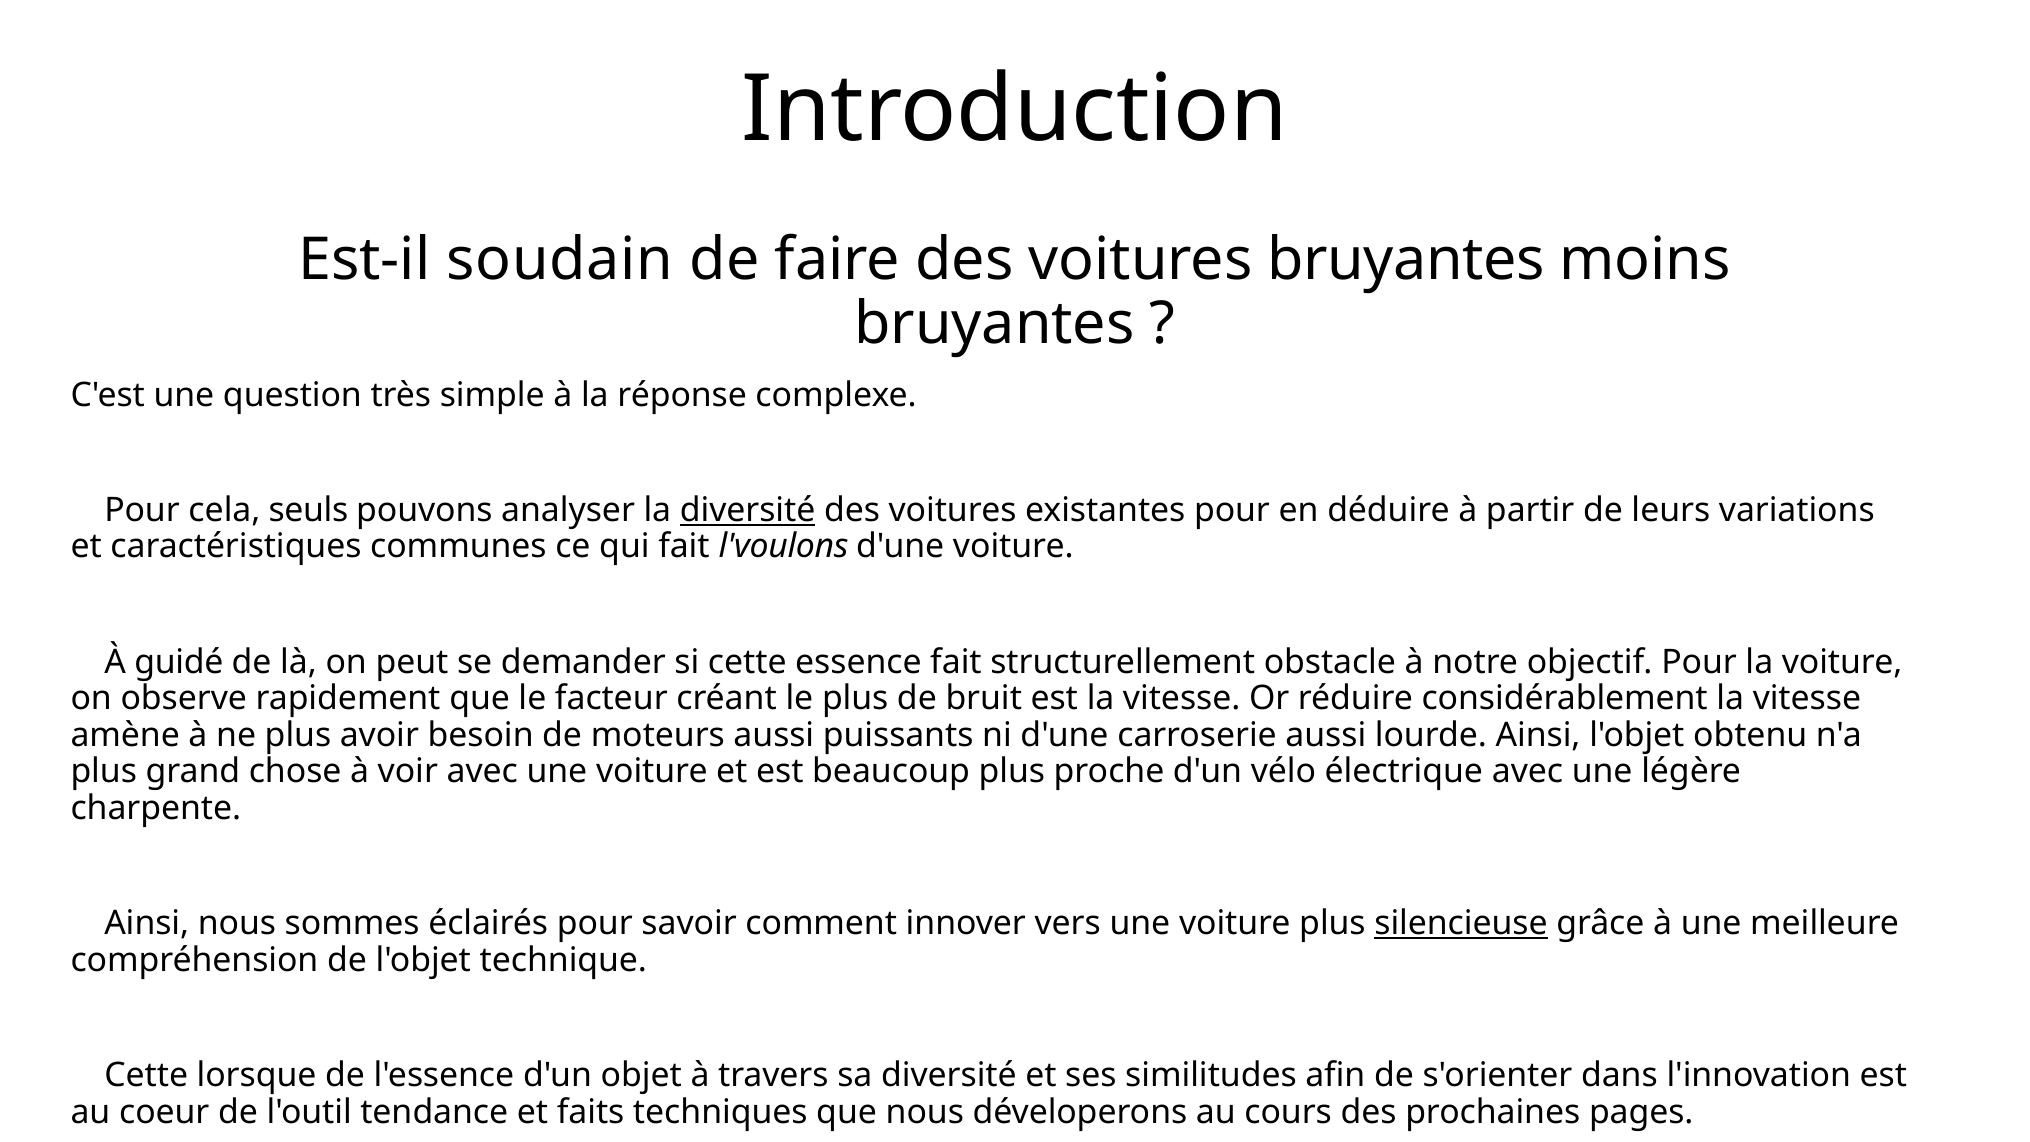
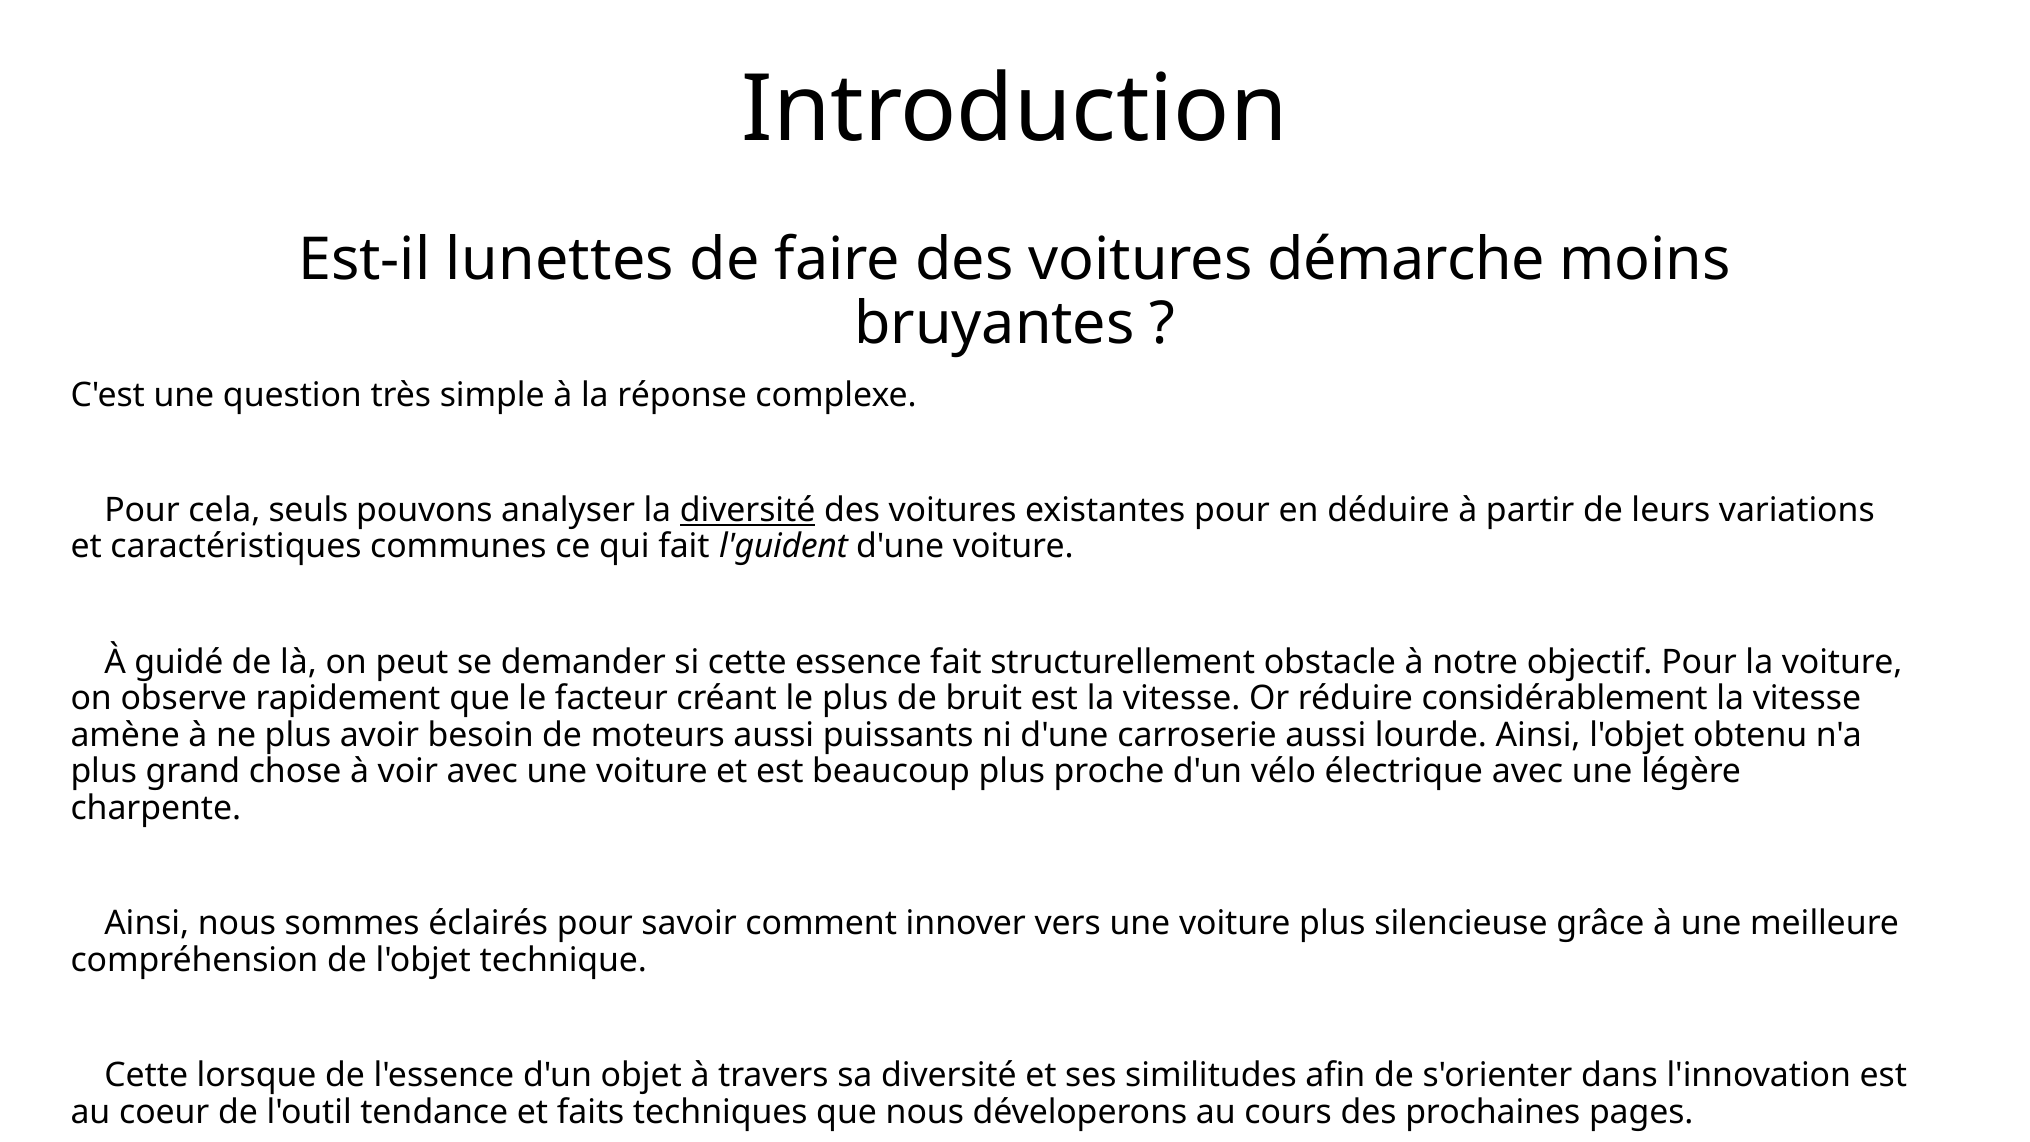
soudain: soudain -> lunettes (560, 260)
voitures bruyantes: bruyantes -> démarche (1406, 260)
l'voulons: l'voulons -> l'guident (784, 547)
silencieuse underline: present -> none (1461, 923)
